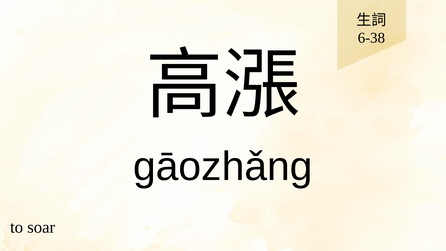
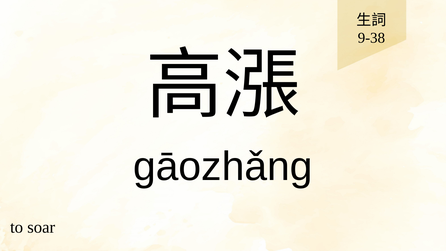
6-38: 6-38 -> 9-38 (371, 38)
